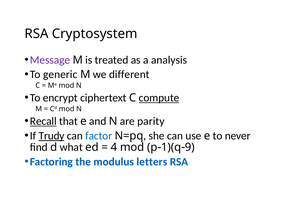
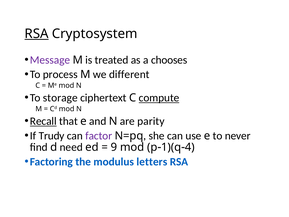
RSA underline: none -> present (37, 34)
analysis: analysis -> chooses (169, 60)
generic: generic -> process (60, 74)
encrypt: encrypt -> storage (60, 98)
Trudy underline: present -> none (52, 136)
factor colour: blue -> purple (99, 136)
what: what -> need (71, 147)
4: 4 -> 9 (114, 147)
9: 9 -> 4 (190, 147)
